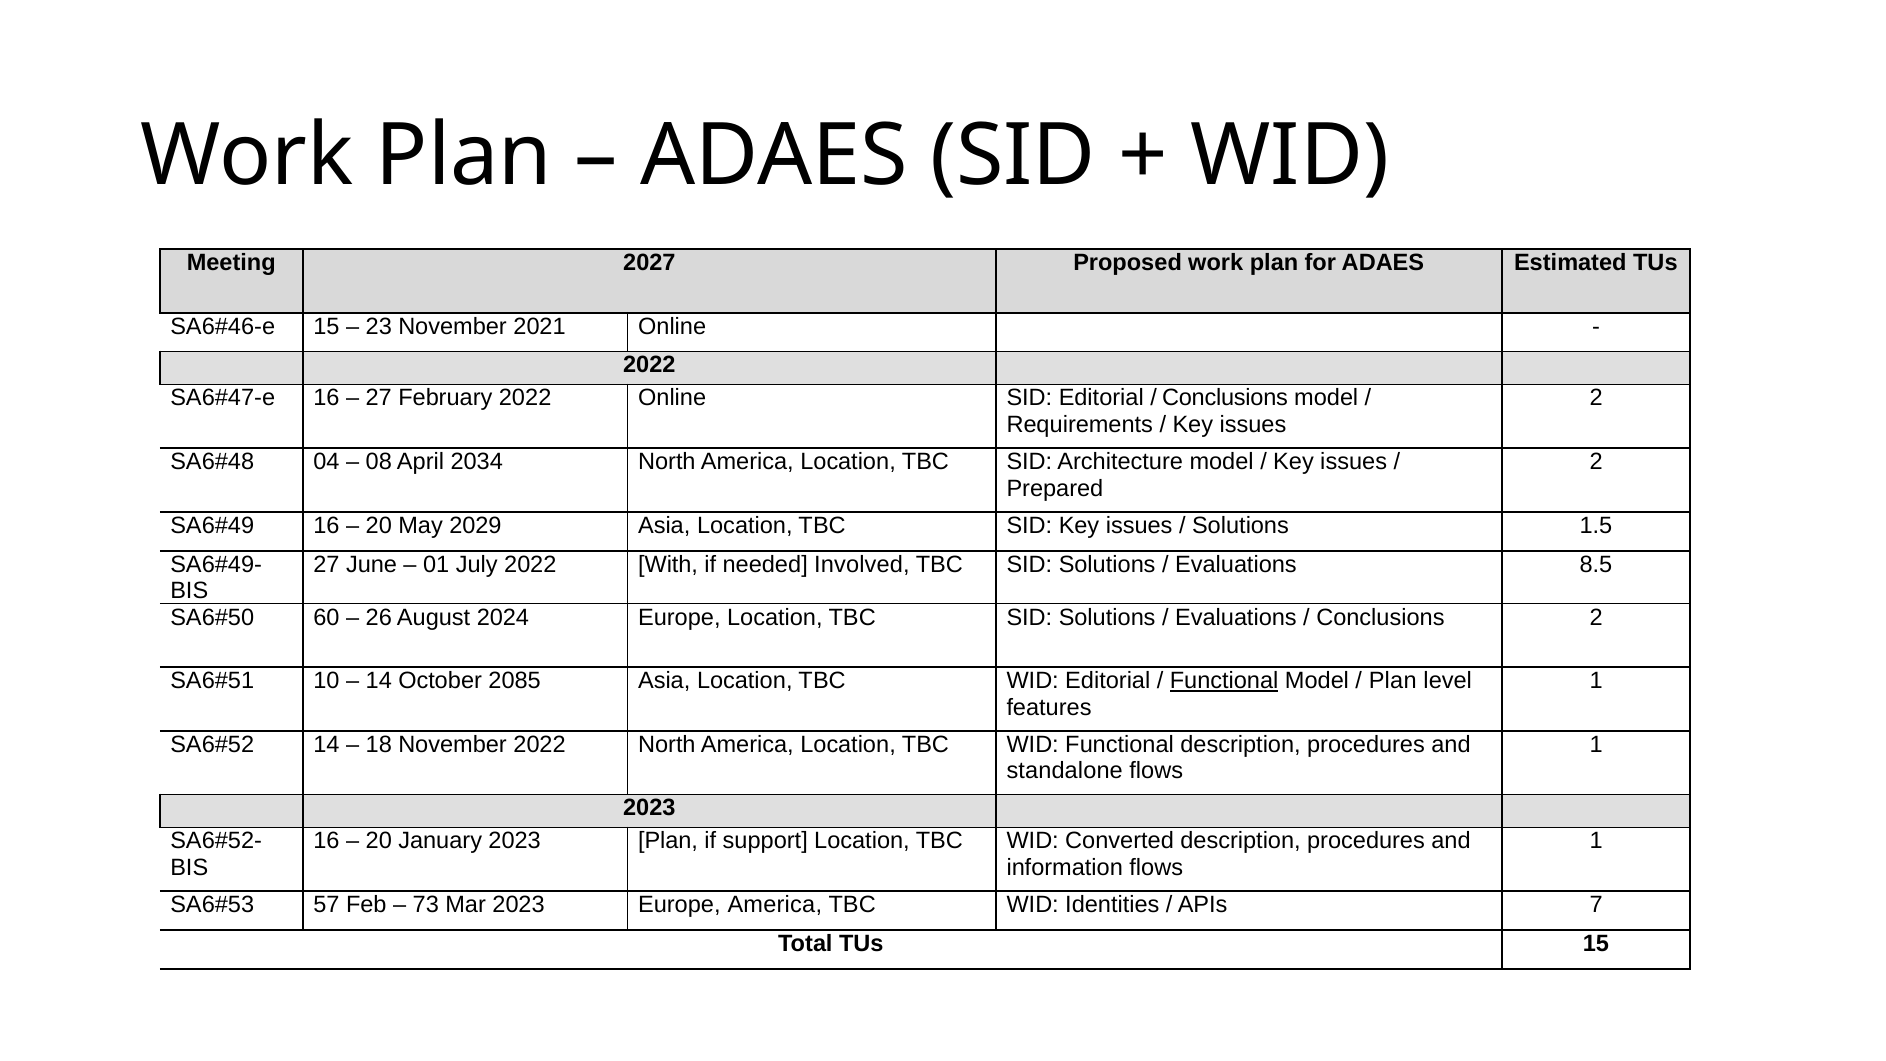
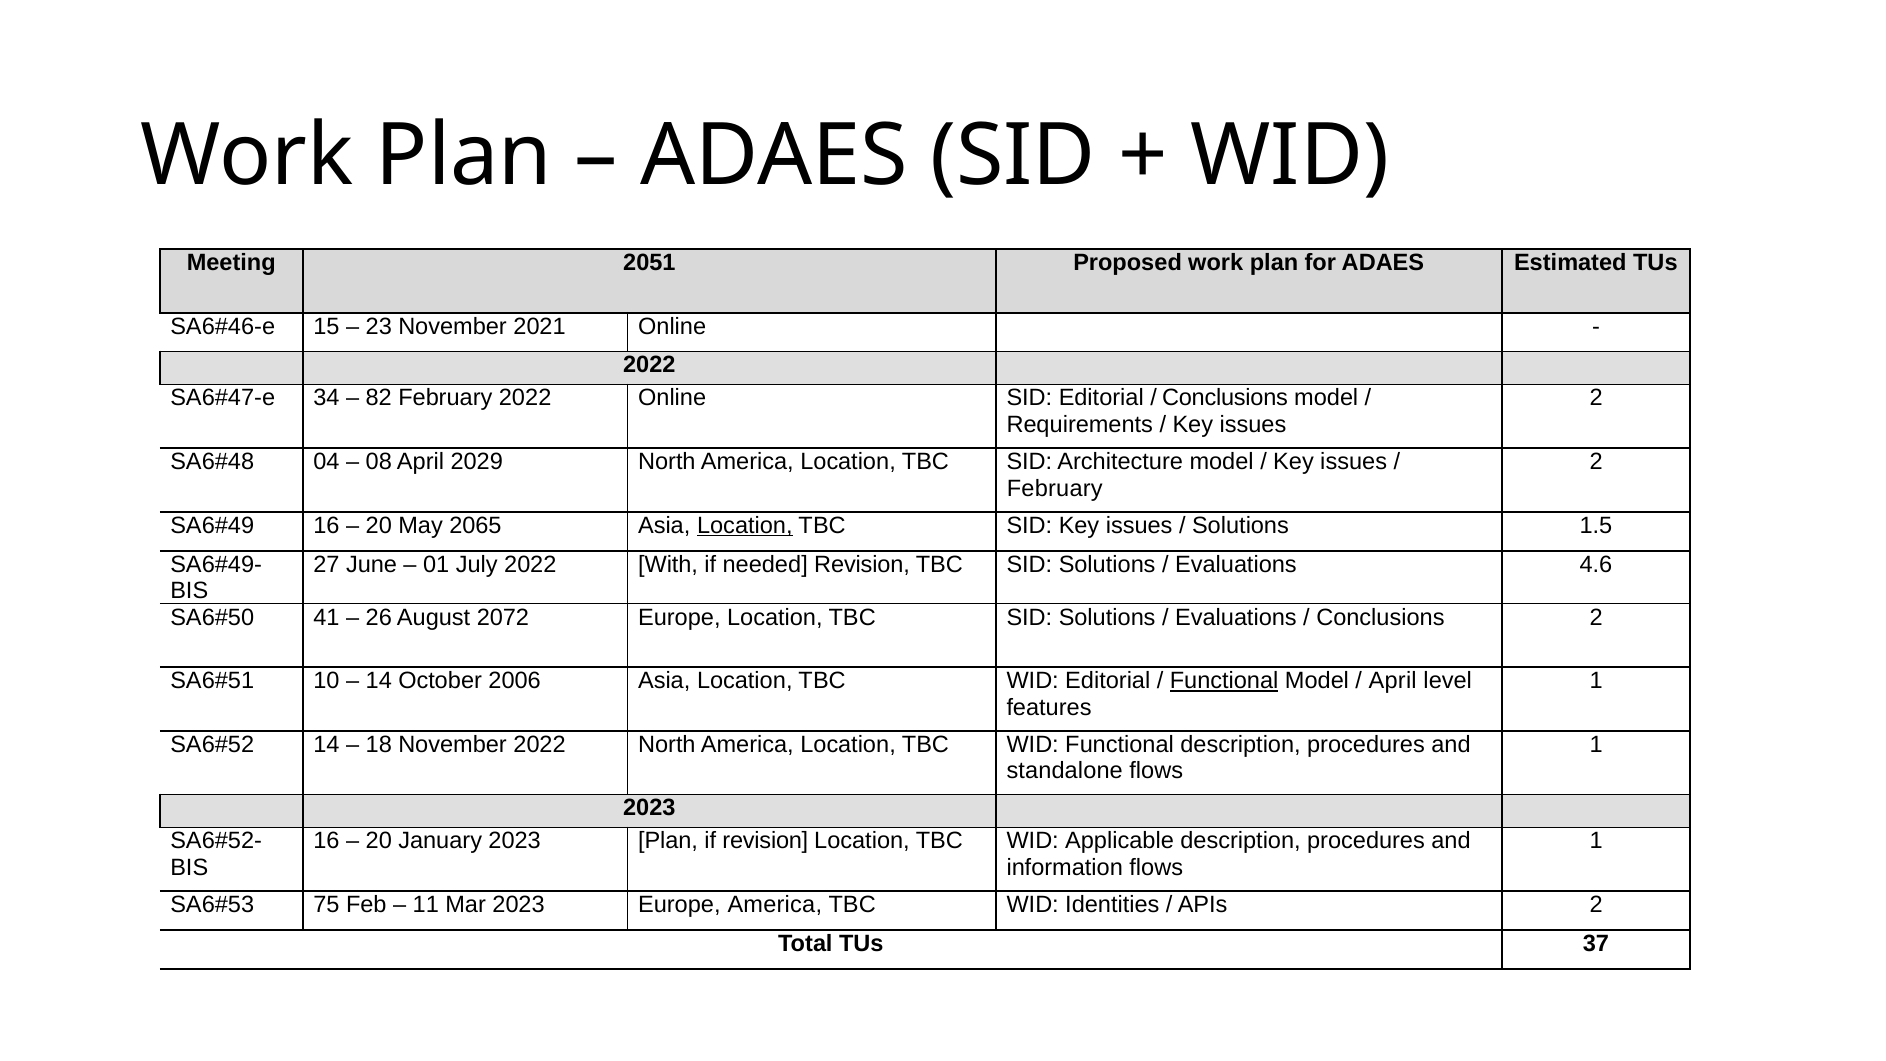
2027: 2027 -> 2051 (649, 263)
16: 16 -> 34 (326, 398)
27: 27 -> 82 (379, 398)
2034: 2034 -> 2029 (477, 462)
Prepared: Prepared -> February (1055, 488)
2029: 2029 -> 2065 (475, 525)
Location underline: none -> present (745, 525)
needed Involved: Involved -> Revision (862, 564)
8.5: 8.5 -> 4.6 (1596, 564)
60: 60 -> 41 (326, 617)
2024: 2024 -> 2072 (503, 617)
2085: 2085 -> 2006 (515, 681)
Plan: Plan -> April (1393, 681)
if support: support -> revision (765, 841)
Converted: Converted -> Applicable (1120, 841)
57: 57 -> 75 (326, 905)
73: 73 -> 11 (426, 905)
APIs 7: 7 -> 2 (1596, 905)
TUs 15: 15 -> 37 (1596, 944)
